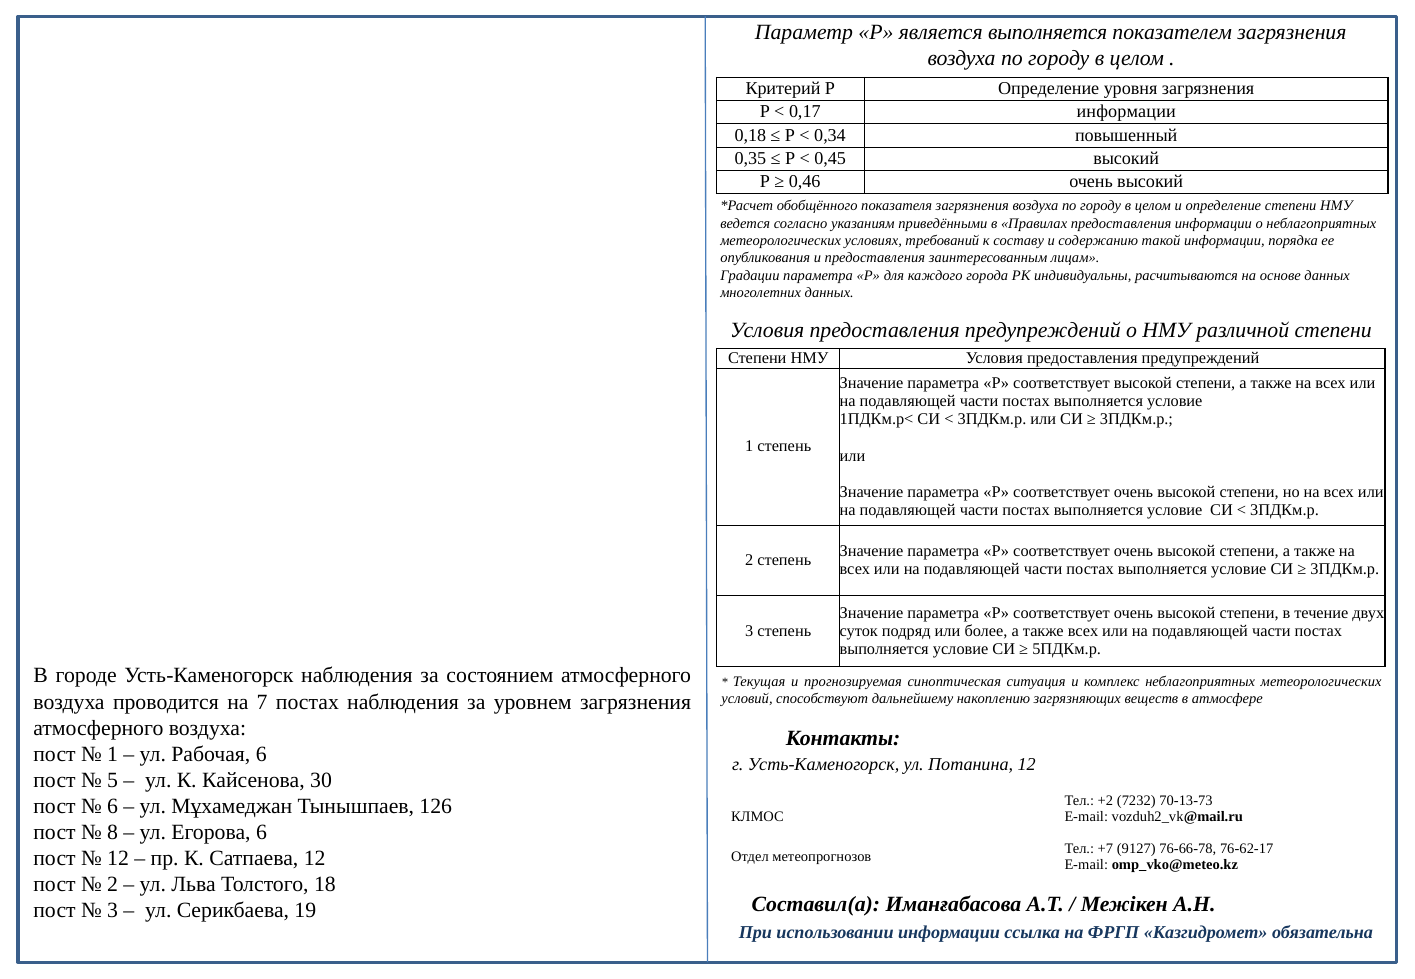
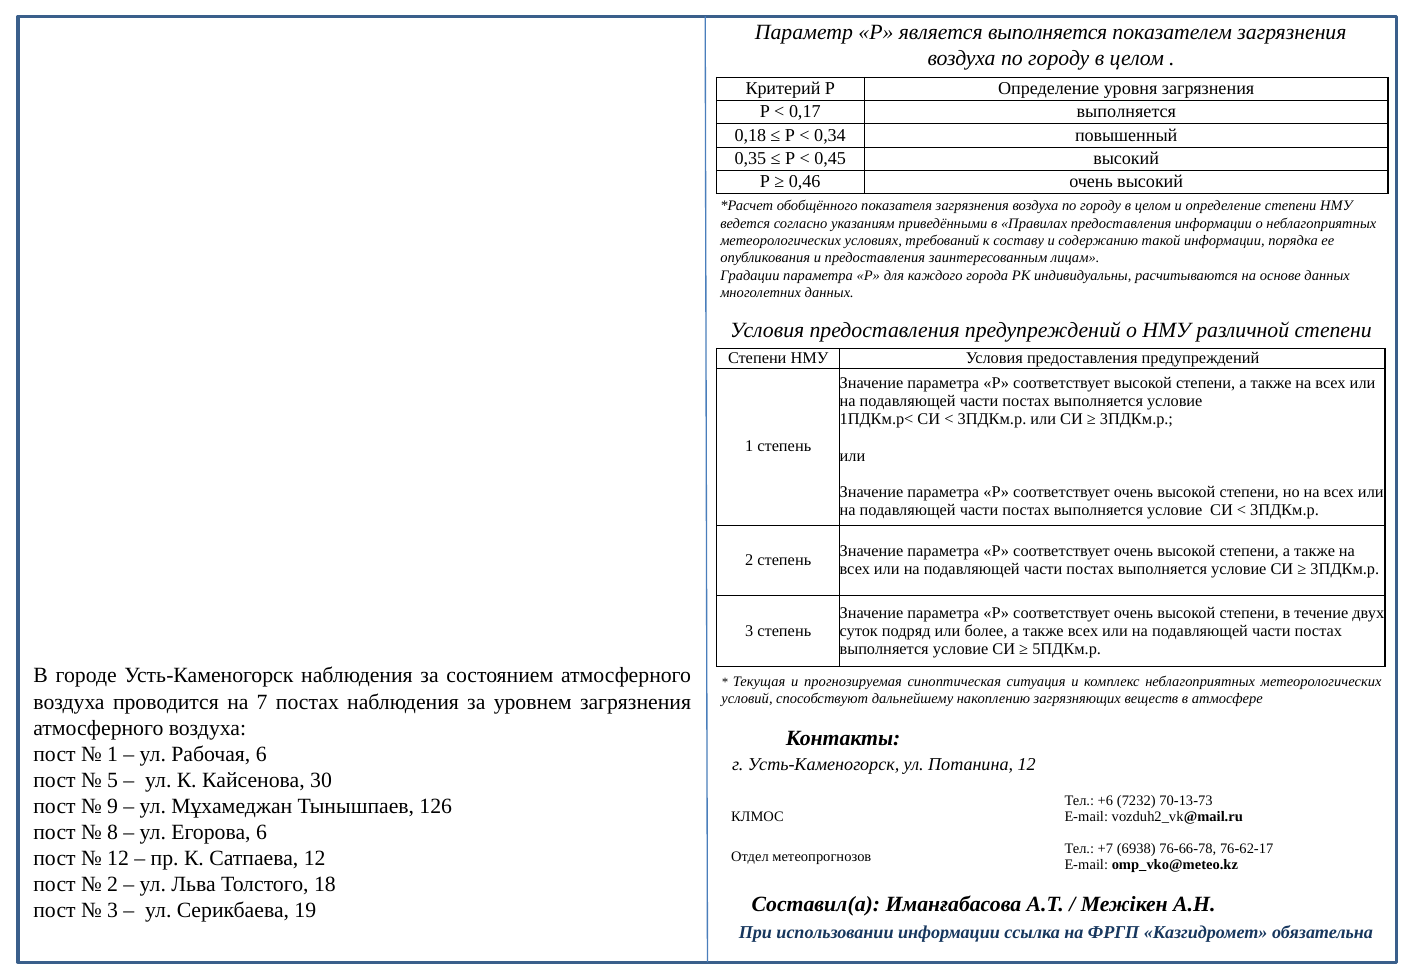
0,17 информации: информации -> выполняется (1126, 112)
+2: +2 -> +6 (1105, 801)
6: 6 -> 9 (113, 807)
9127: 9127 -> 6938 (1136, 849)
